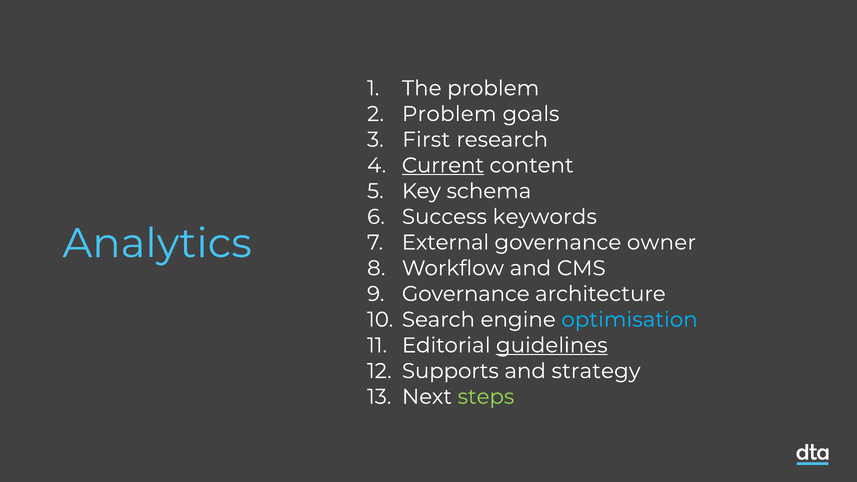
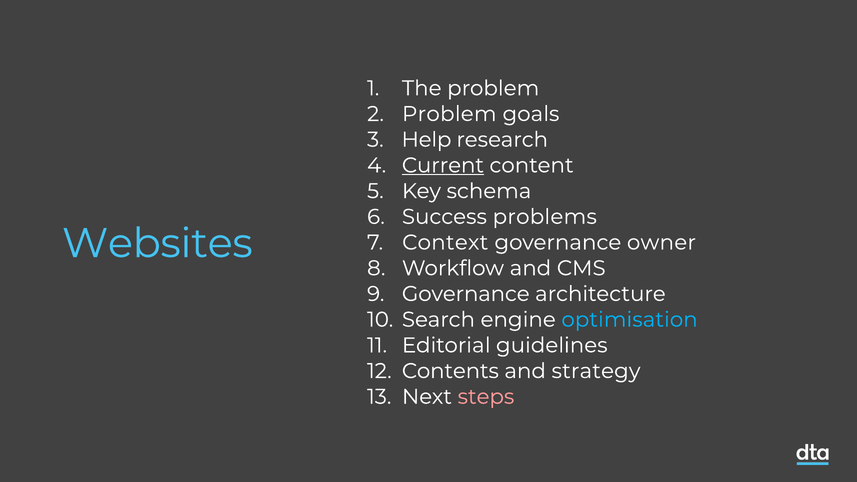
First: First -> Help (426, 140)
keywords: keywords -> problems (545, 217)
Analytics: Analytics -> Websites (157, 243)
External: External -> Context (445, 243)
guidelines underline: present -> none (552, 345)
Supports: Supports -> Contents (450, 371)
steps colour: light green -> pink (486, 397)
